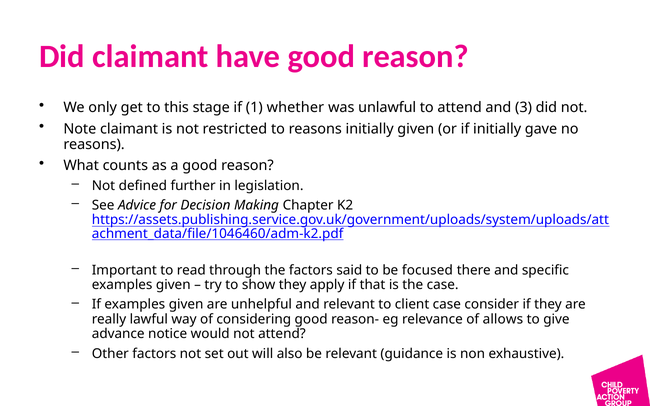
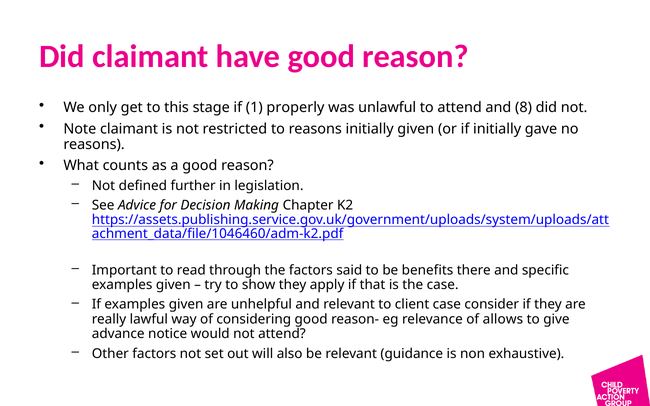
whether: whether -> properly (295, 108)
3: 3 -> 8 (524, 108)
focused: focused -> benefits (428, 270)
